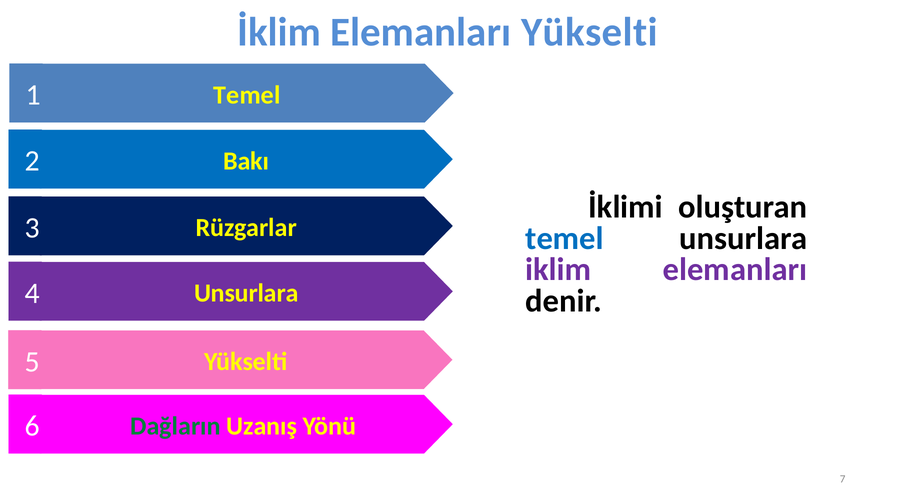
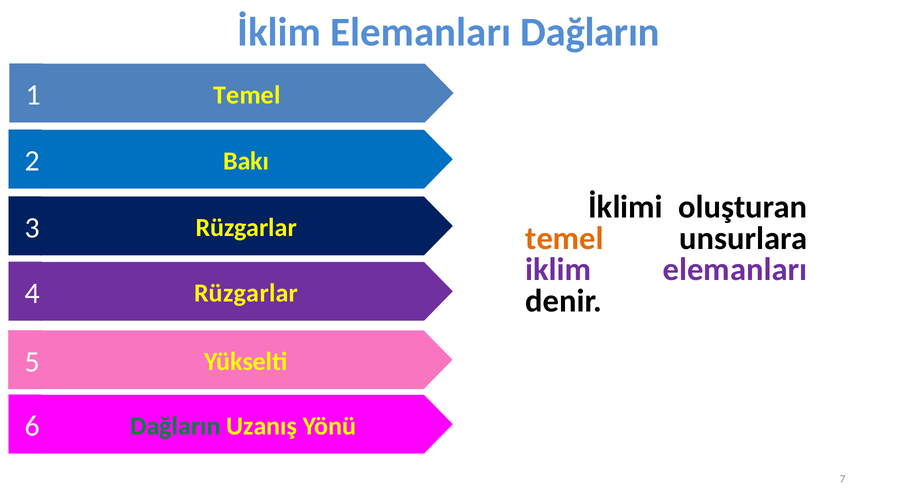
Elemanları Yükselti: Yükselti -> Dağların (590, 32)
temel colour: blue -> orange (565, 239)
Unsurlara: Unsurlara -> Rüzgarlar (246, 293)
